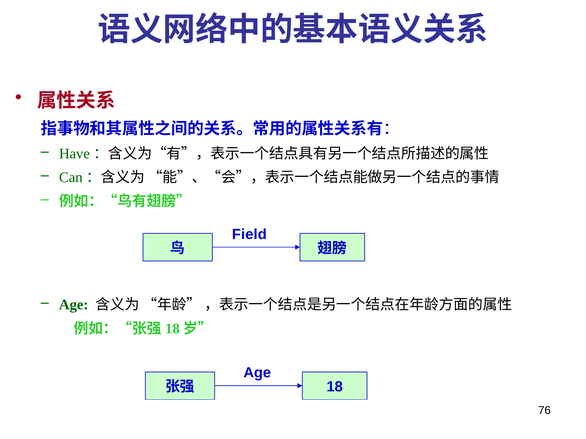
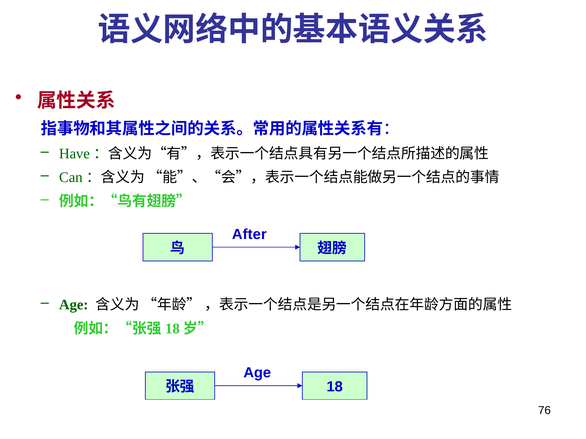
Field: Field -> After (249, 234)
